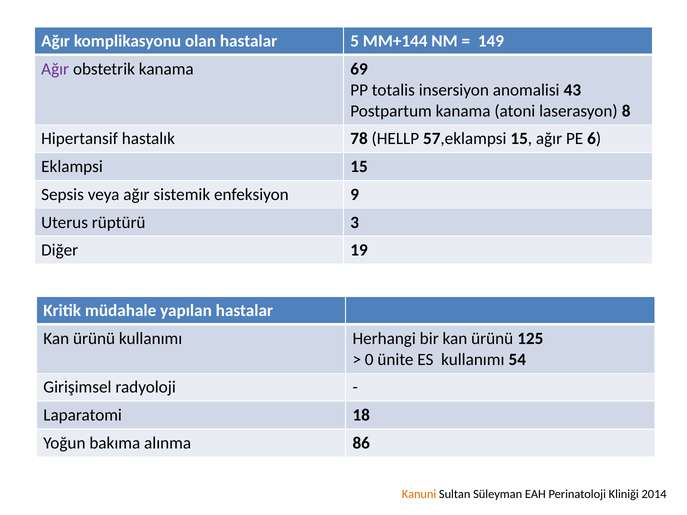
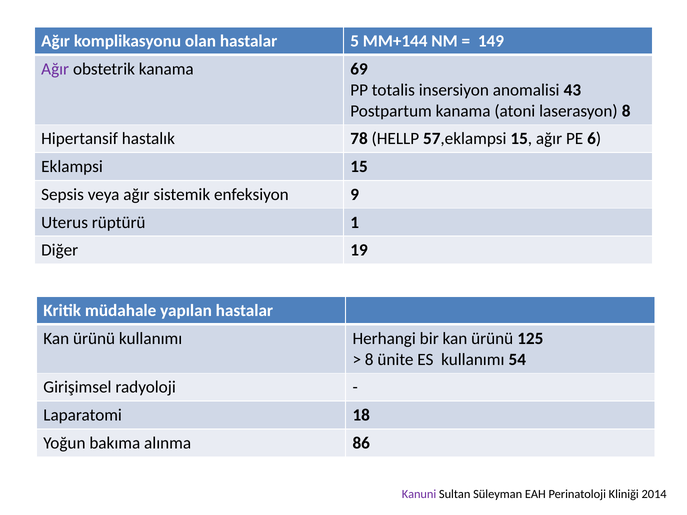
3: 3 -> 1 (355, 222)
0: 0 -> 8 (369, 360)
Kanuni colour: orange -> purple (419, 494)
